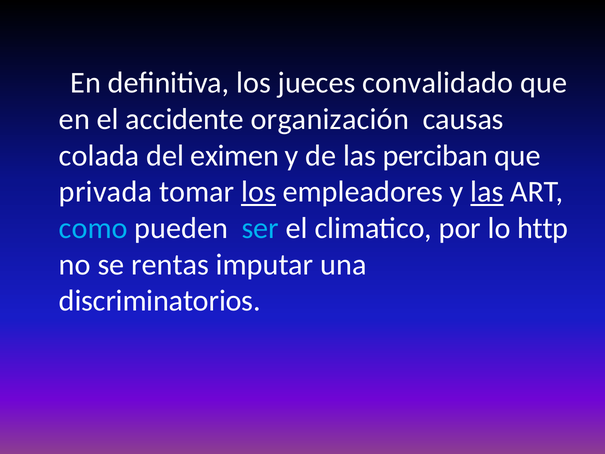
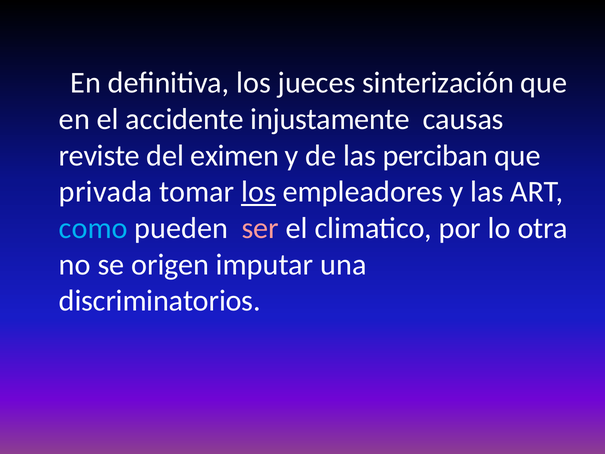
convalidado: convalidado -> sinterización (438, 83)
organización: organización -> injustamente (330, 119)
colada: colada -> reviste (99, 155)
las underline: present -> none (487, 192)
ser colour: light blue -> pink (260, 228)
http: http -> otra (543, 228)
rentas: rentas -> origen (170, 264)
